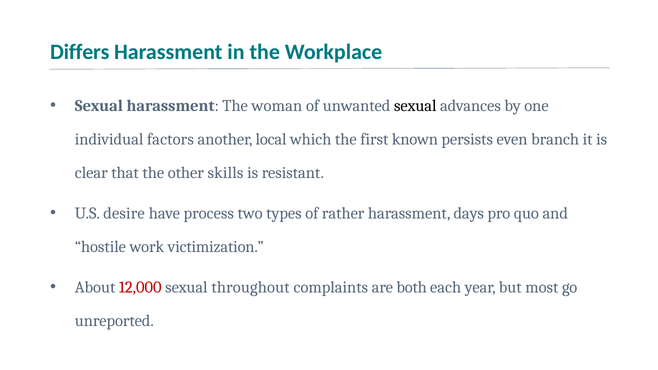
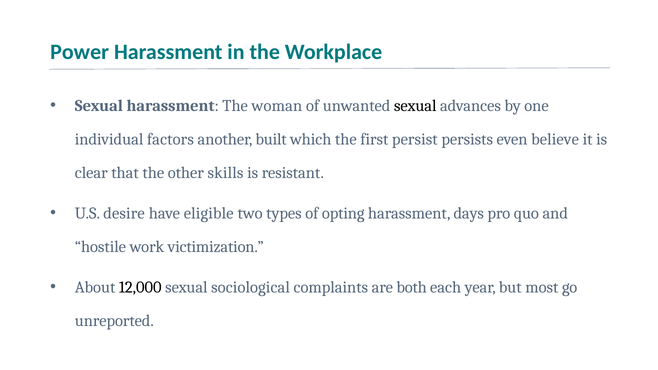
Differs: Differs -> Power (80, 52)
local: local -> built (271, 139)
known: known -> persist (415, 139)
branch: branch -> believe (555, 139)
process: process -> eligible (209, 213)
rather: rather -> opting (343, 213)
12,000 colour: red -> black (140, 287)
throughout: throughout -> sociological (251, 287)
